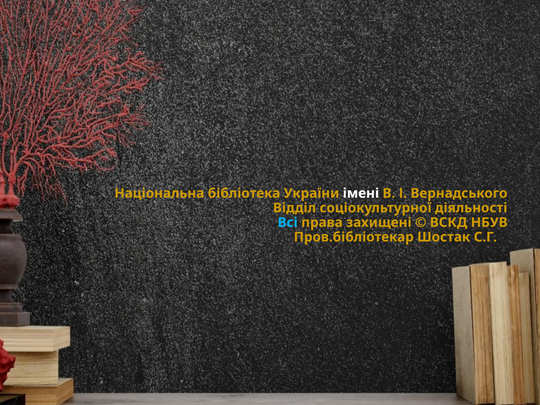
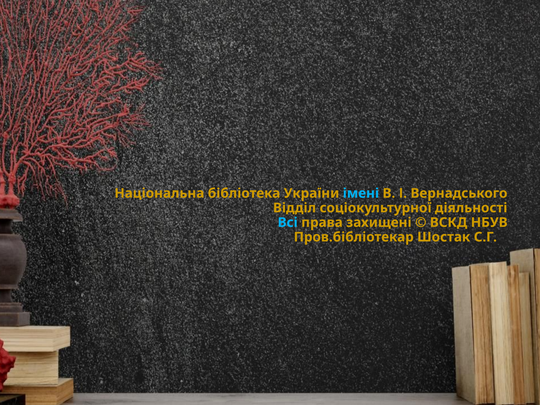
імені colour: white -> light blue (361, 193)
